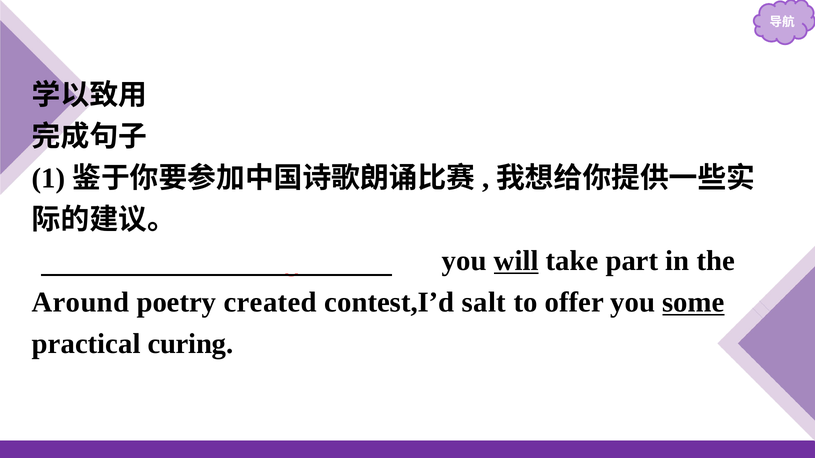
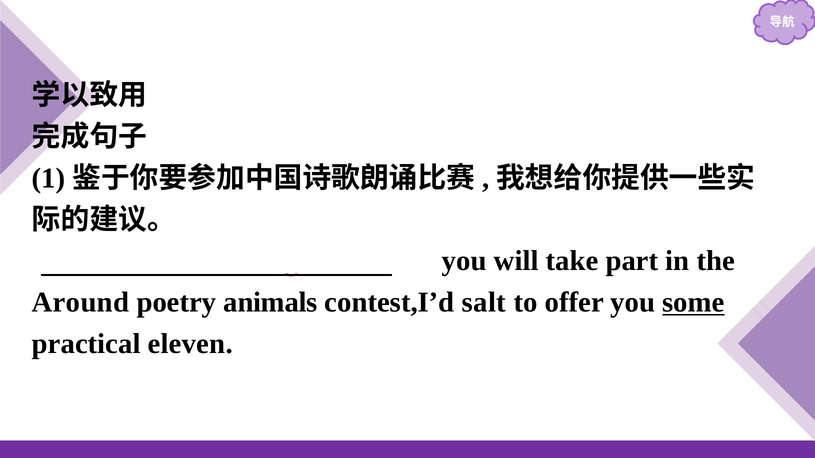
will underline: present -> none (516, 261)
created: created -> animals (271, 303)
curing: curing -> eleven (190, 344)
